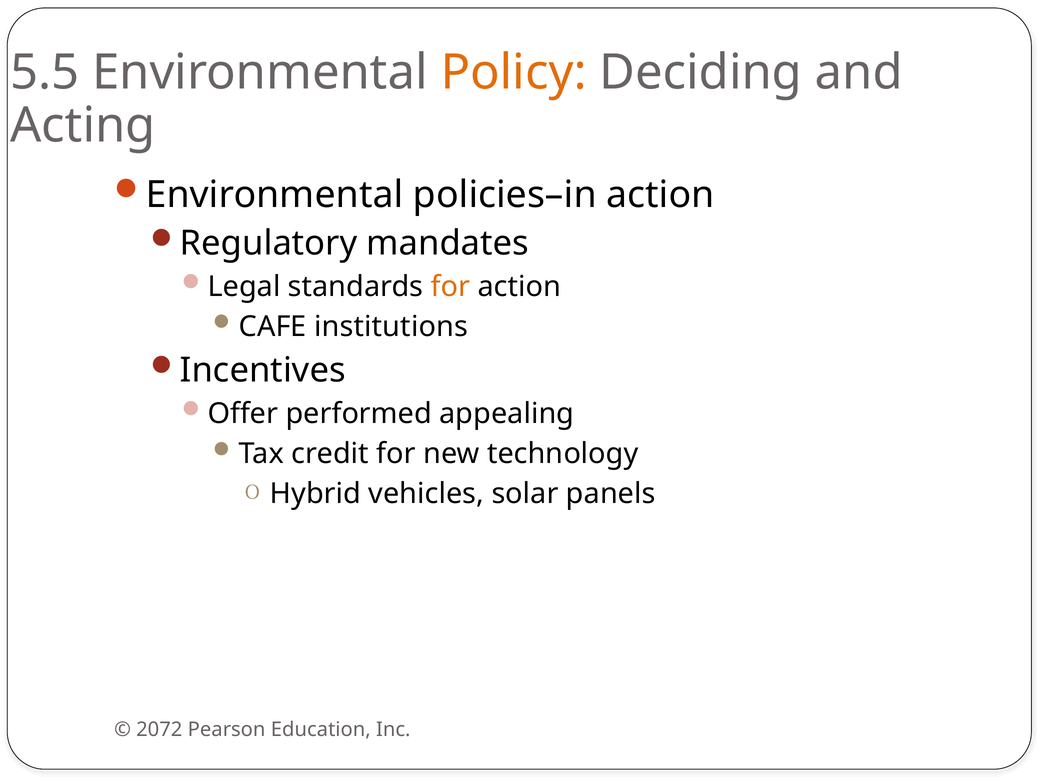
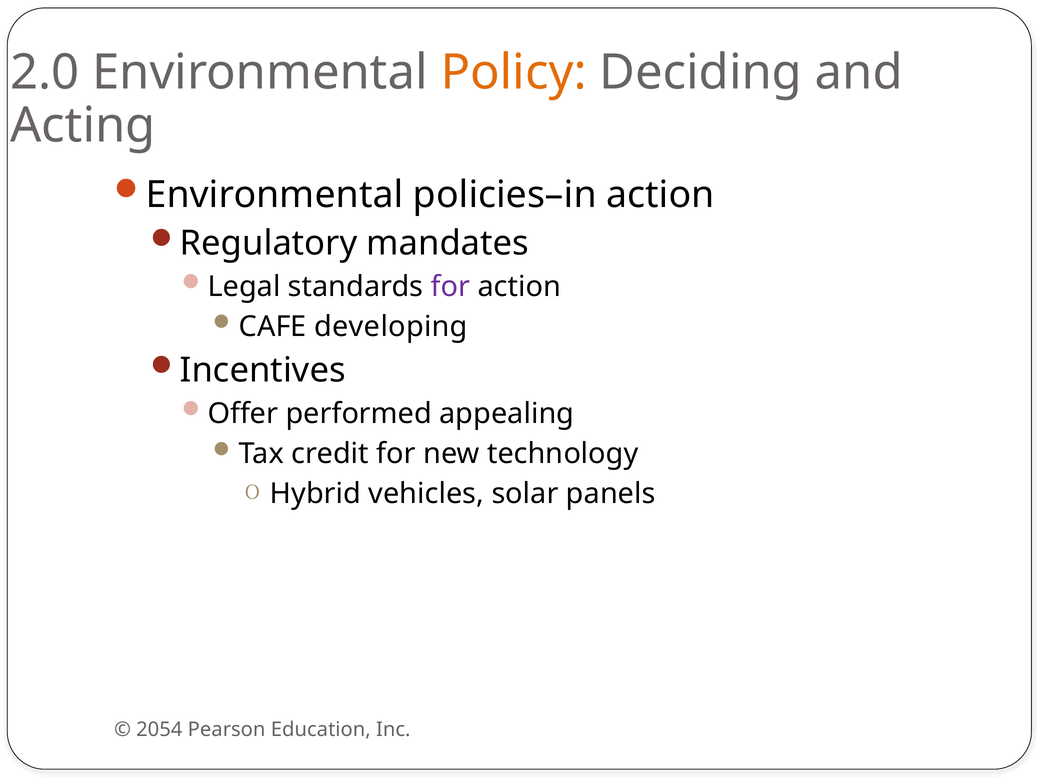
5.5: 5.5 -> 2.0 (45, 73)
for colour: orange -> purple (450, 286)
institutions: institutions -> developing (391, 326)
2072: 2072 -> 2054 (159, 729)
